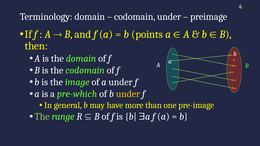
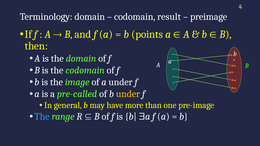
codomain under: under -> result (169, 17)
pre-which: pre-which -> pre-called (77, 94)
The colour: light green -> light blue (42, 117)
